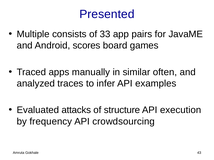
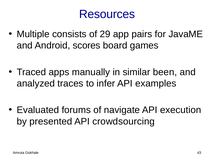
Presented: Presented -> Resources (107, 14)
33: 33 -> 29 (105, 34)
often: often -> been (165, 72)
attacks: attacks -> forums (76, 110)
structure: structure -> navigate (122, 110)
frequency: frequency -> presented (51, 122)
